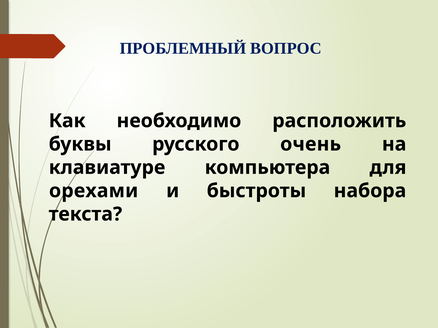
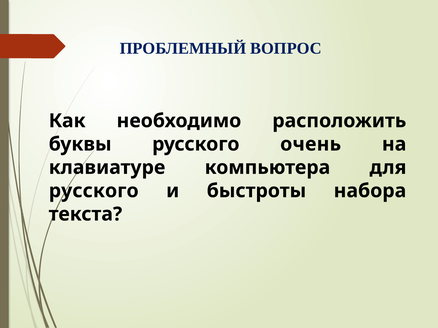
орехами: орехами -> русского (94, 191)
